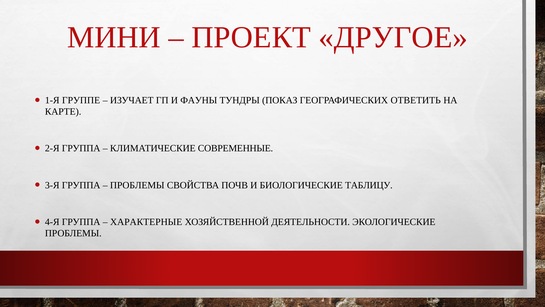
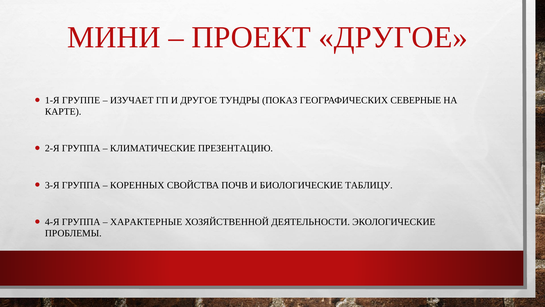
И ФАУНЫ: ФАУНЫ -> ДРУГОЕ (199, 100)
ОТВЕТИТЬ: ОТВЕТИТЬ -> СЕВЕРНЫЕ (416, 100)
СОВРЕМЕННЫЕ: СОВРЕМЕННЫЕ -> ПРЕЗЕНТАЦИЮ (235, 148)
ПРОБЛЕМЫ: ПРОБЛЕМЫ -> КОРЕННЫХ (137, 185)
